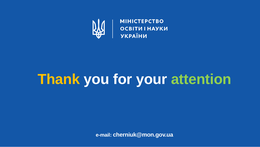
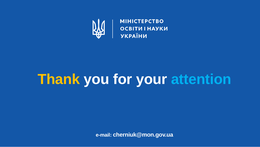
attention colour: light green -> light blue (201, 79)
